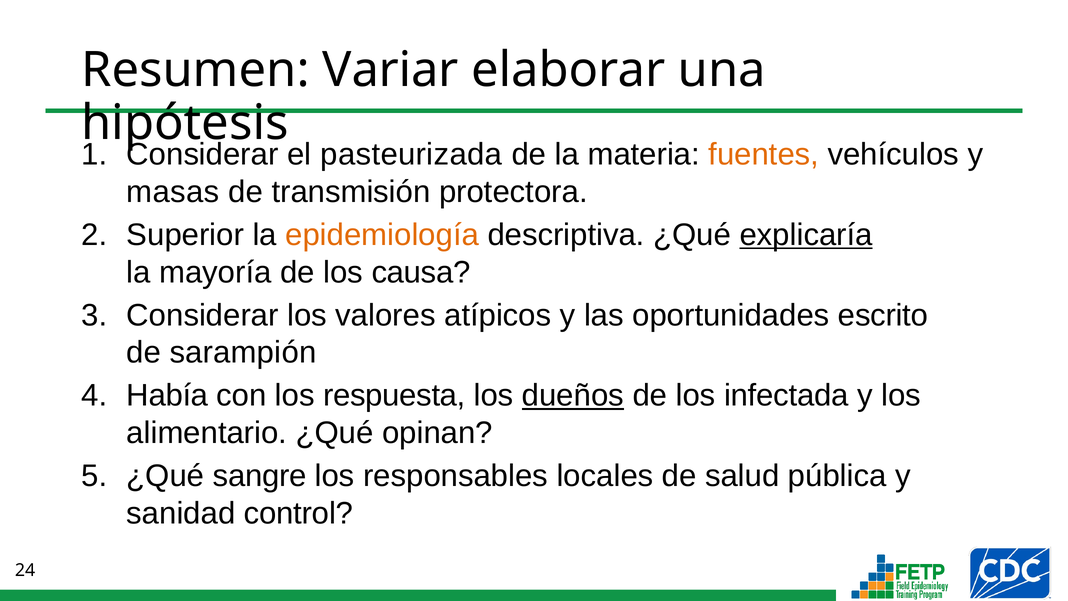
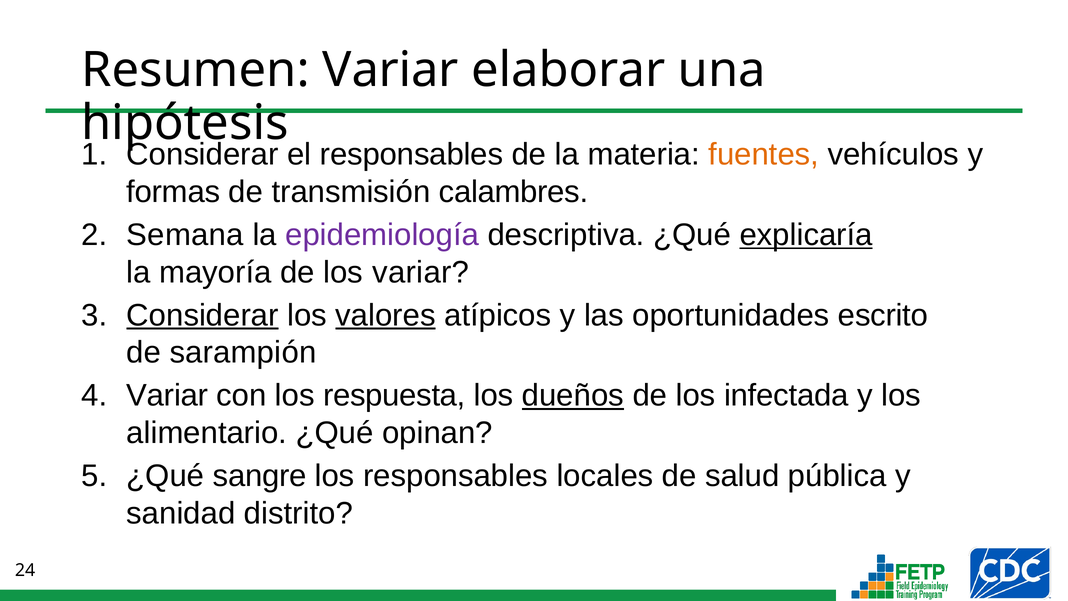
el pasteurizada: pasteurizada -> responsables (412, 154)
masas: masas -> formas (173, 192)
protectora: protectora -> calambres (514, 192)
Superior: Superior -> Semana (185, 235)
epidemiología colour: orange -> purple (382, 235)
los causa: causa -> variar (421, 272)
Considerar underline: none -> present (203, 315)
valores underline: none -> present (386, 315)
Había: Había -> Variar (167, 395)
control: control -> distrito (298, 513)
